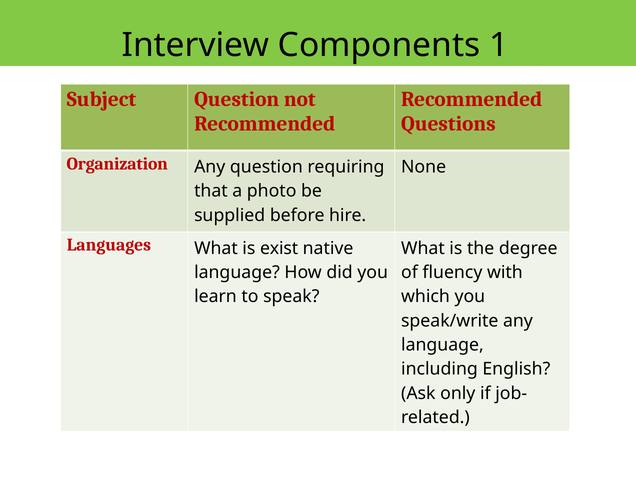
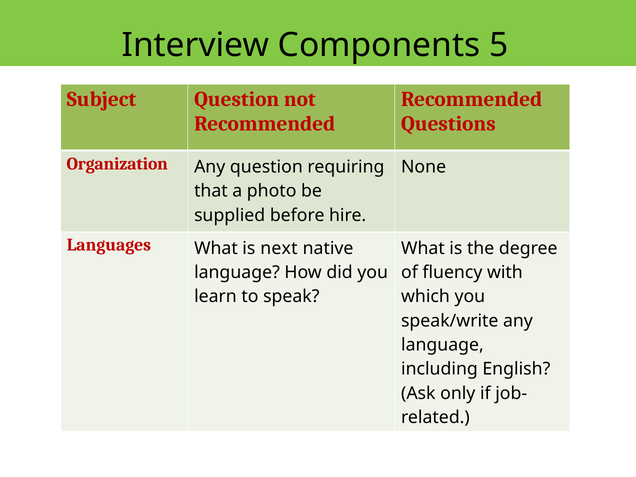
1: 1 -> 5 (499, 45)
exist: exist -> next (279, 248)
